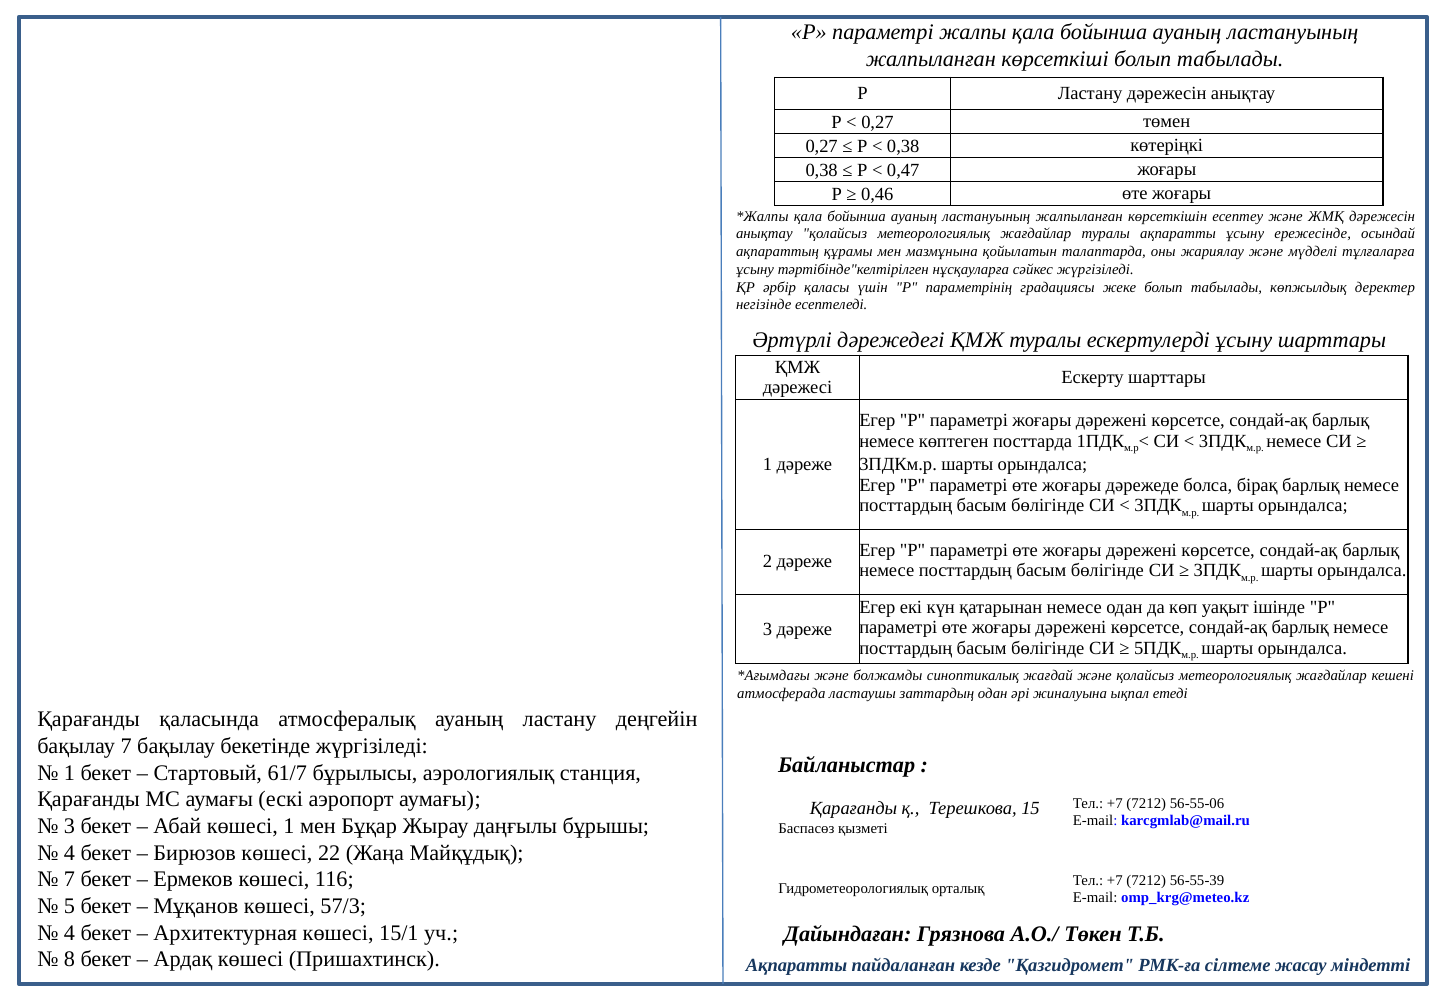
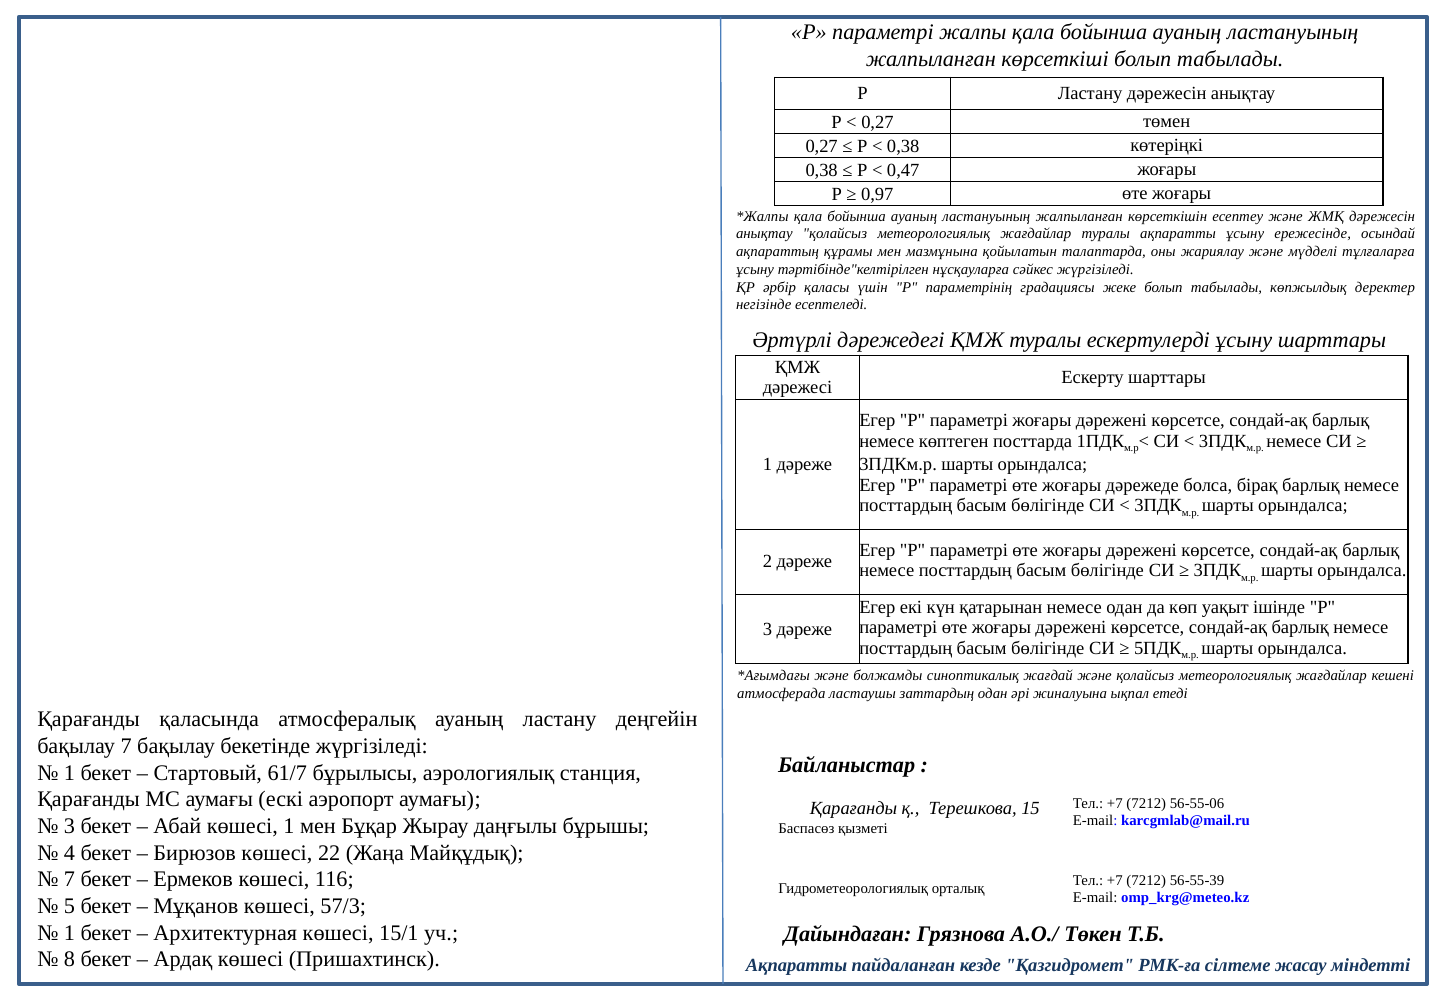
0,46: 0,46 -> 0,97 (877, 194)
4: 4 -> 1 (70, 933)
